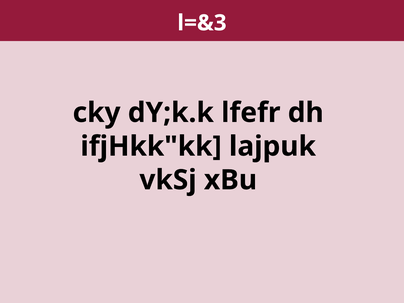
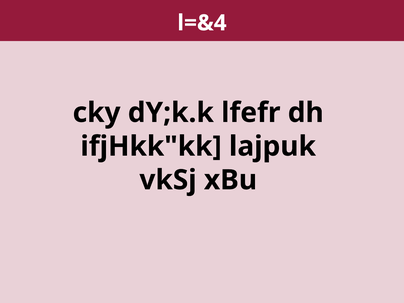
l=&3: l=&3 -> l=&4 (202, 23)
